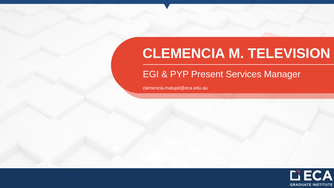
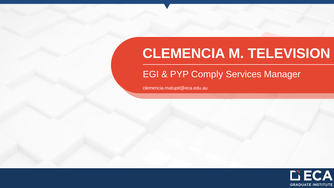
Present: Present -> Comply (207, 74)
